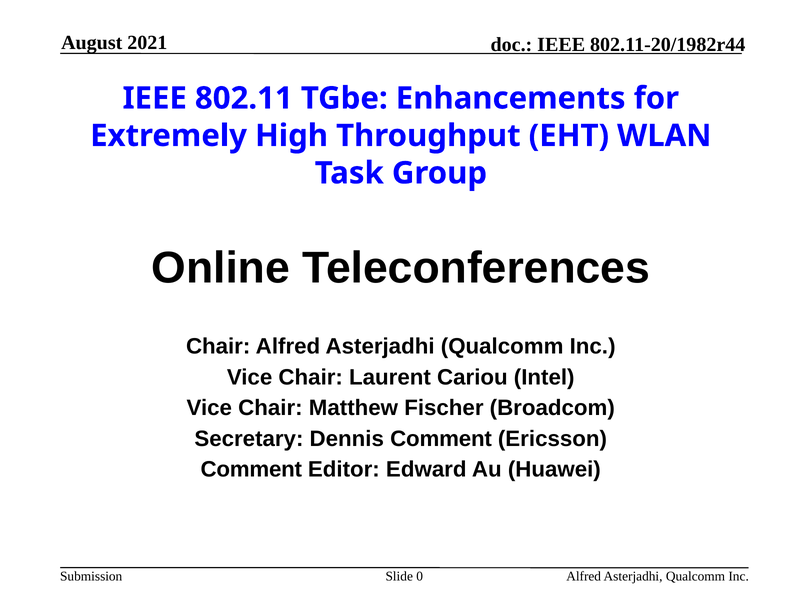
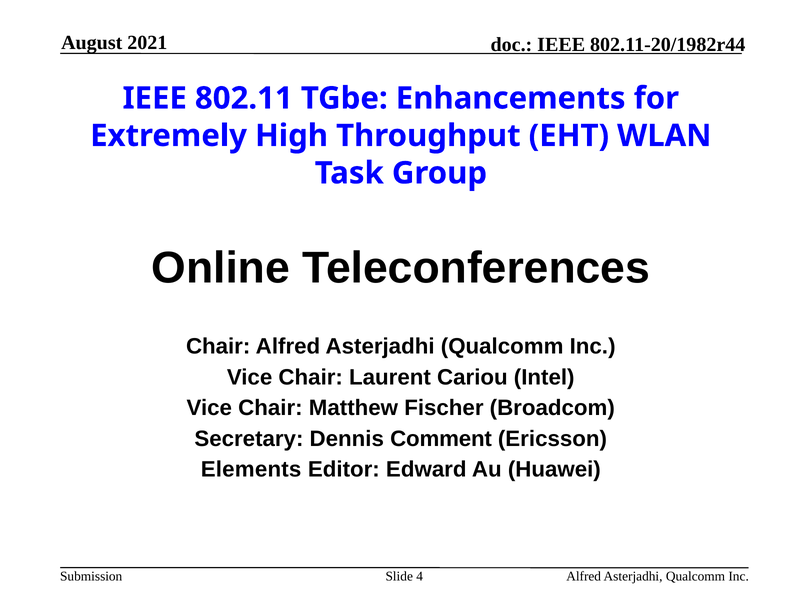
Comment: Comment -> Elements (251, 470)
0: 0 -> 4 (420, 577)
